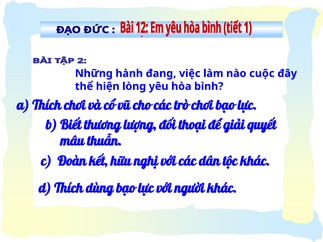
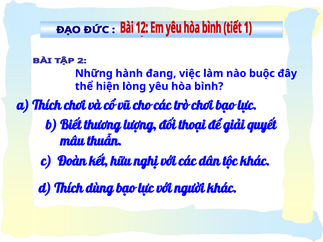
cuộc: cuộc -> buộc (262, 74)
